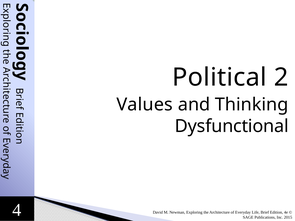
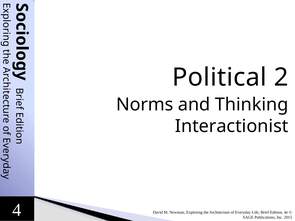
Values: Values -> Norms (145, 105)
Dysfunctional: Dysfunctional -> Interactionist (232, 126)
